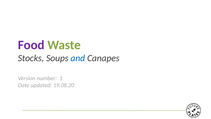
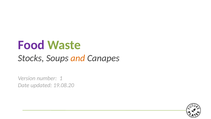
and colour: blue -> orange (78, 58)
